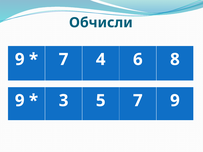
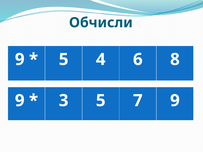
7: 7 -> 5 (64, 60)
